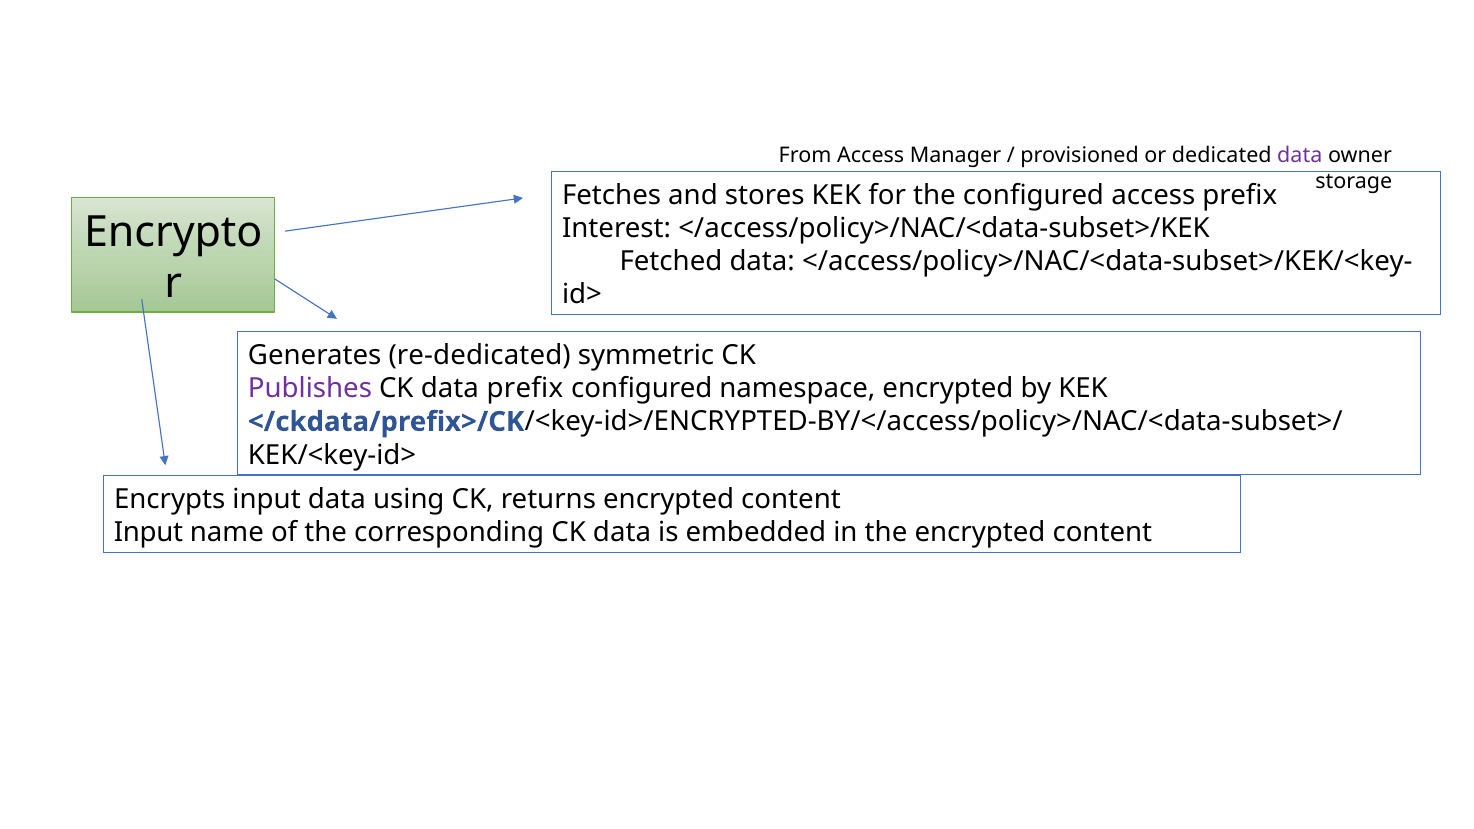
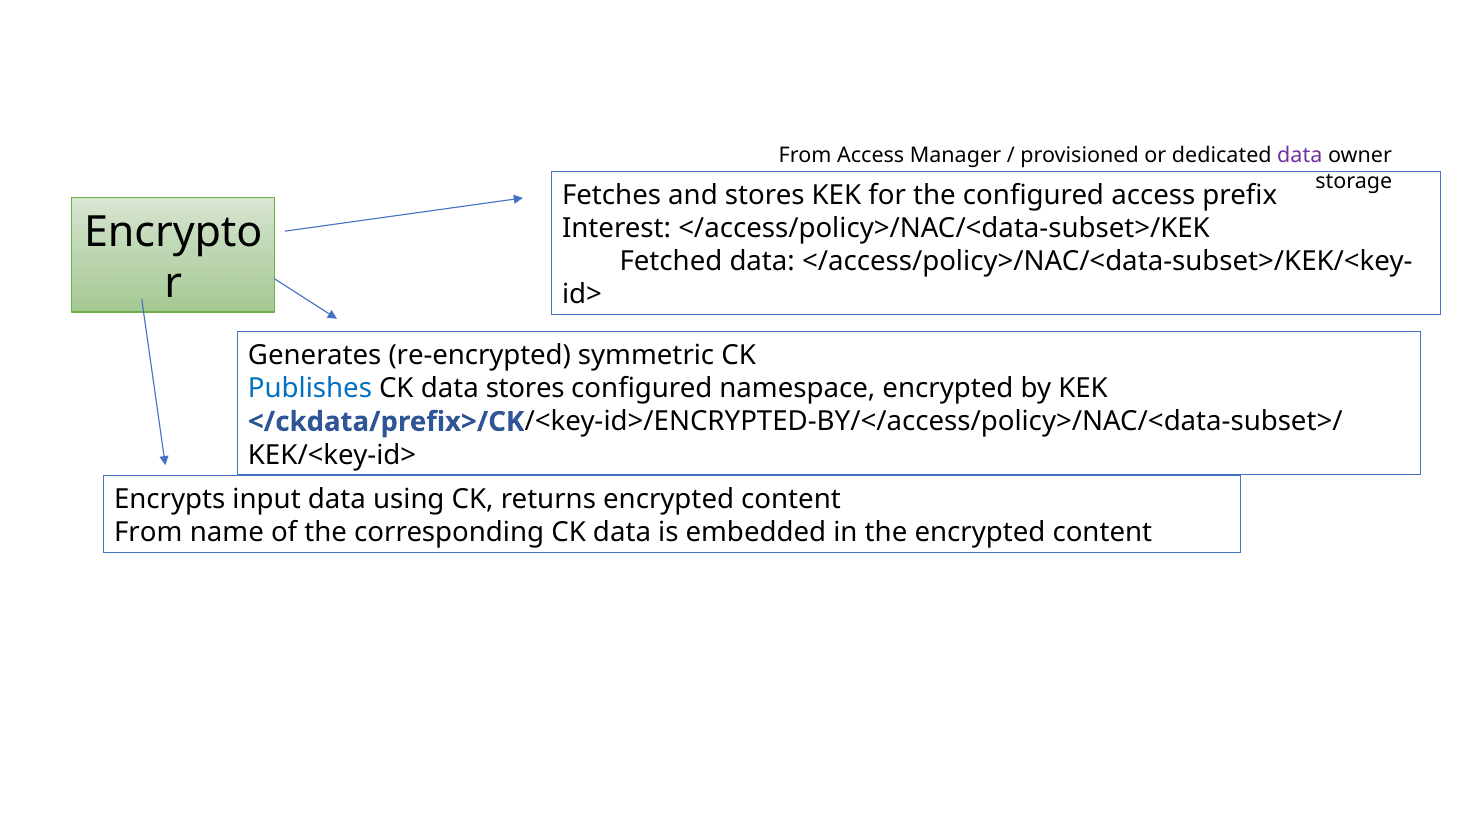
re-dedicated: re-dedicated -> re-encrypted (480, 355)
Publishes colour: purple -> blue (310, 389)
data prefix: prefix -> stores (525, 389)
Input: Input -> From (148, 533)
